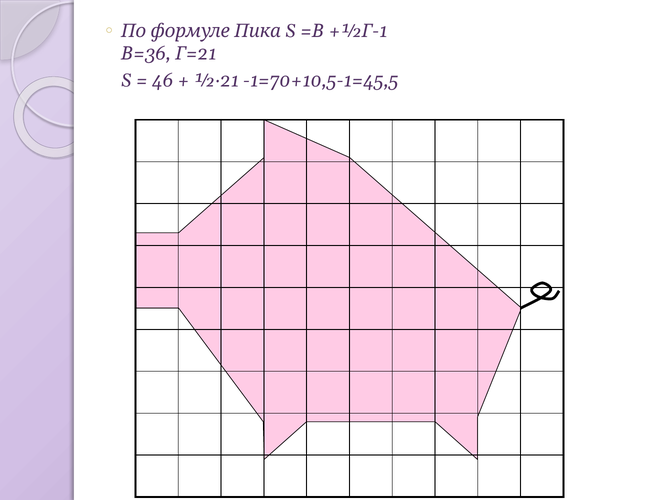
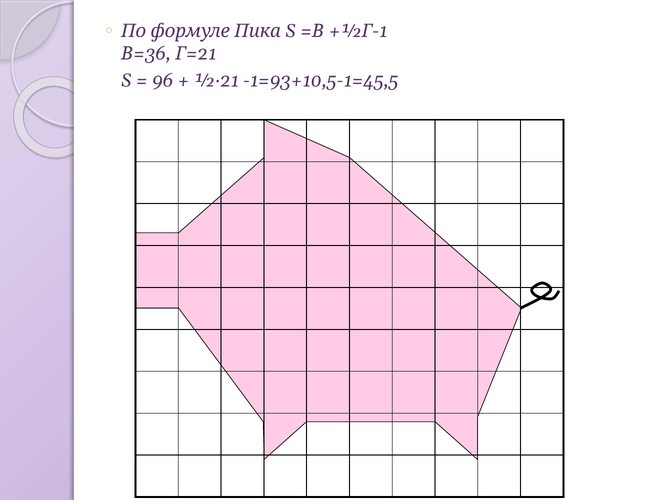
46: 46 -> 96 (163, 81)
-1=70+10,5-1=45,5: -1=70+10,5-1=45,5 -> -1=93+10,5-1=45,5 (321, 81)
